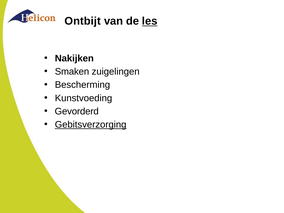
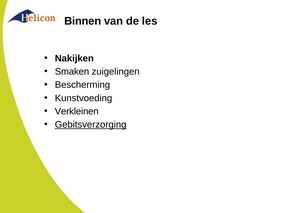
Ontbijt: Ontbijt -> Binnen (83, 21)
les underline: present -> none (150, 21)
Gevorderd: Gevorderd -> Verkleinen (77, 111)
